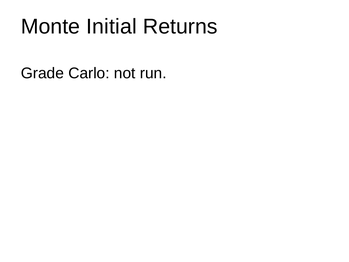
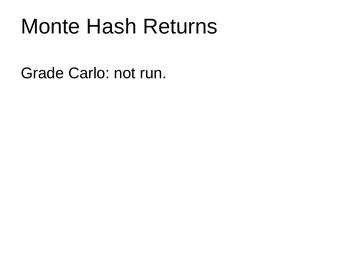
Initial: Initial -> Hash (111, 26)
